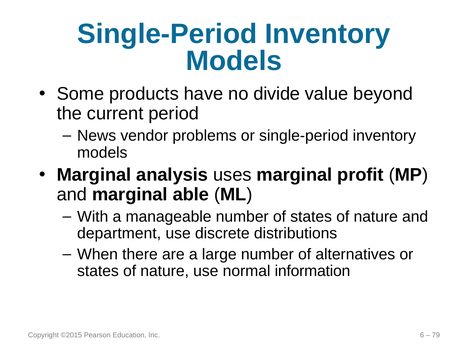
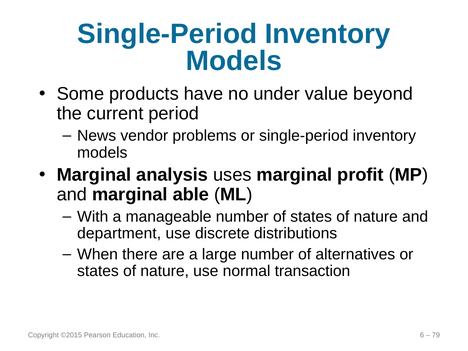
divide: divide -> under (277, 94)
information: information -> transaction (312, 271)
